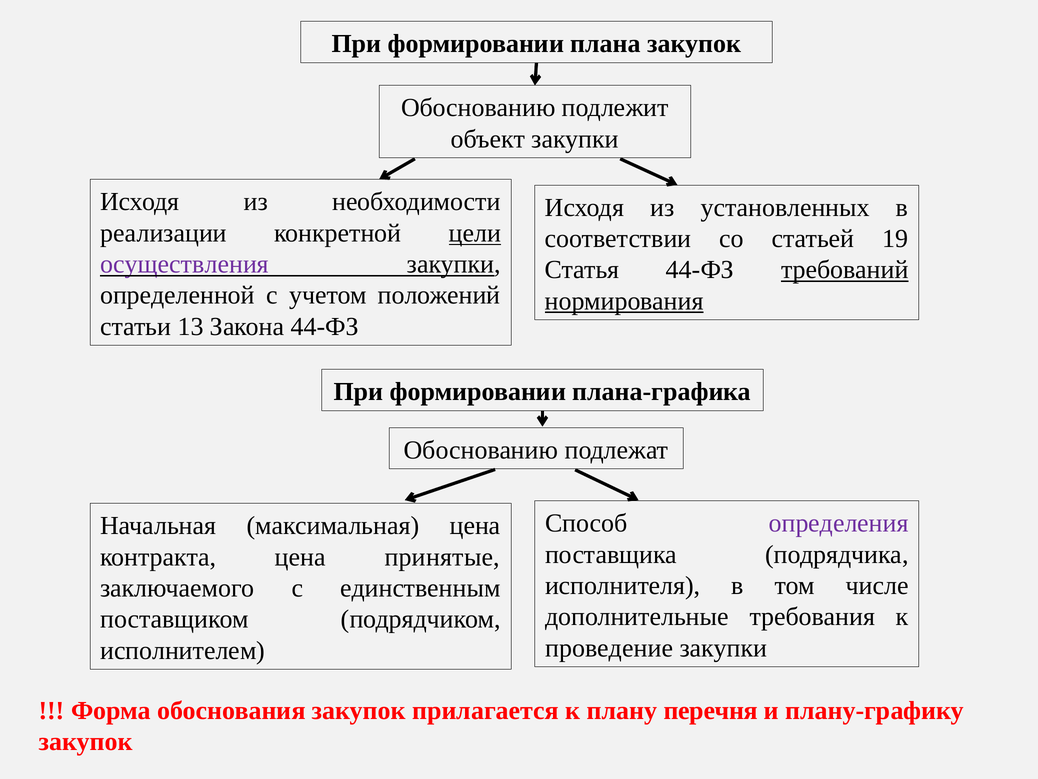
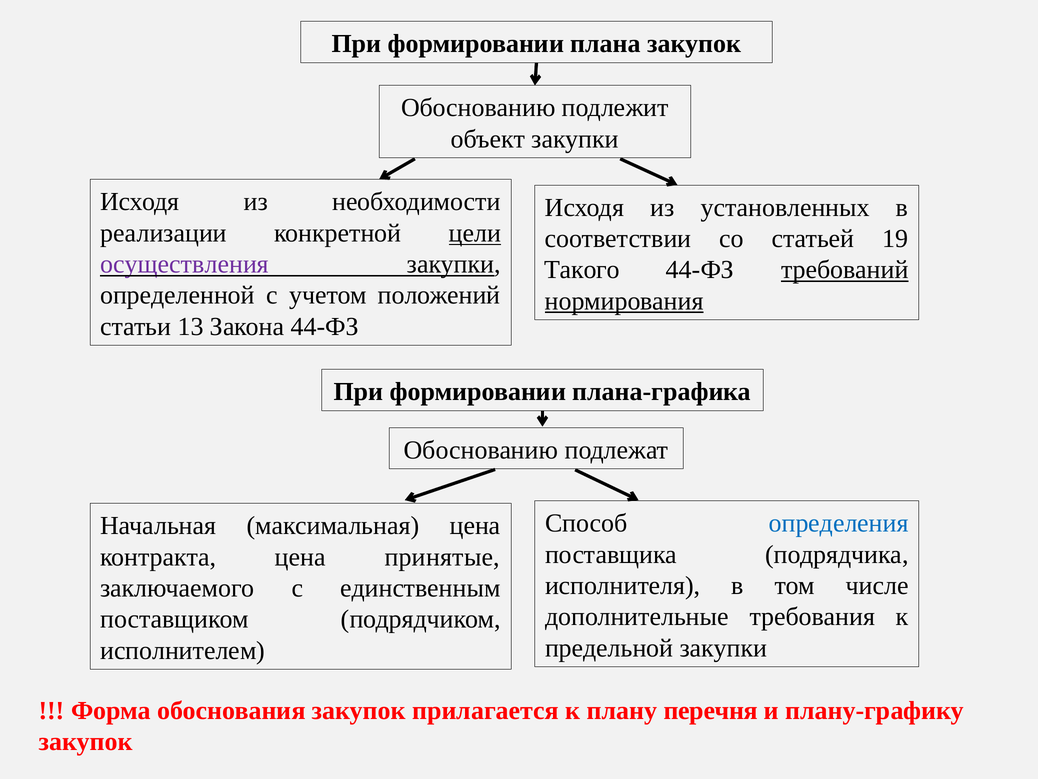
Статья: Статья -> Такого (582, 270)
определения colour: purple -> blue (839, 523)
проведение: проведение -> предельной (609, 648)
